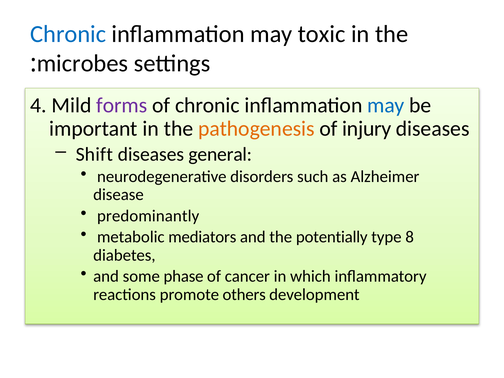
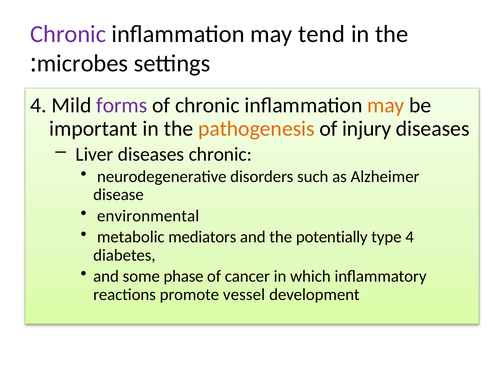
Chronic colour: blue -> purple (68, 34)
toxic: toxic -> tend (321, 34)
may colour: blue -> orange (386, 105)
Shift: Shift -> Liver (94, 154)
diseases general: general -> chronic (220, 154)
predominantly: predominantly -> environmental (148, 216)
type 8: 8 -> 4 (410, 237)
others: others -> vessel (244, 294)
